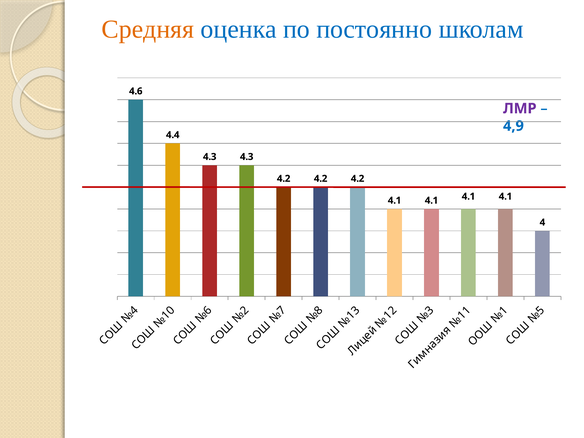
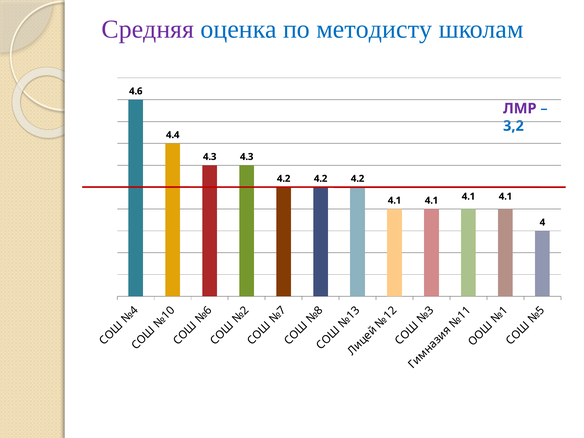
Средняя colour: orange -> purple (148, 29)
постоянно: постоянно -> методисту (374, 29)
4,9: 4,9 -> 3,2 (513, 126)
